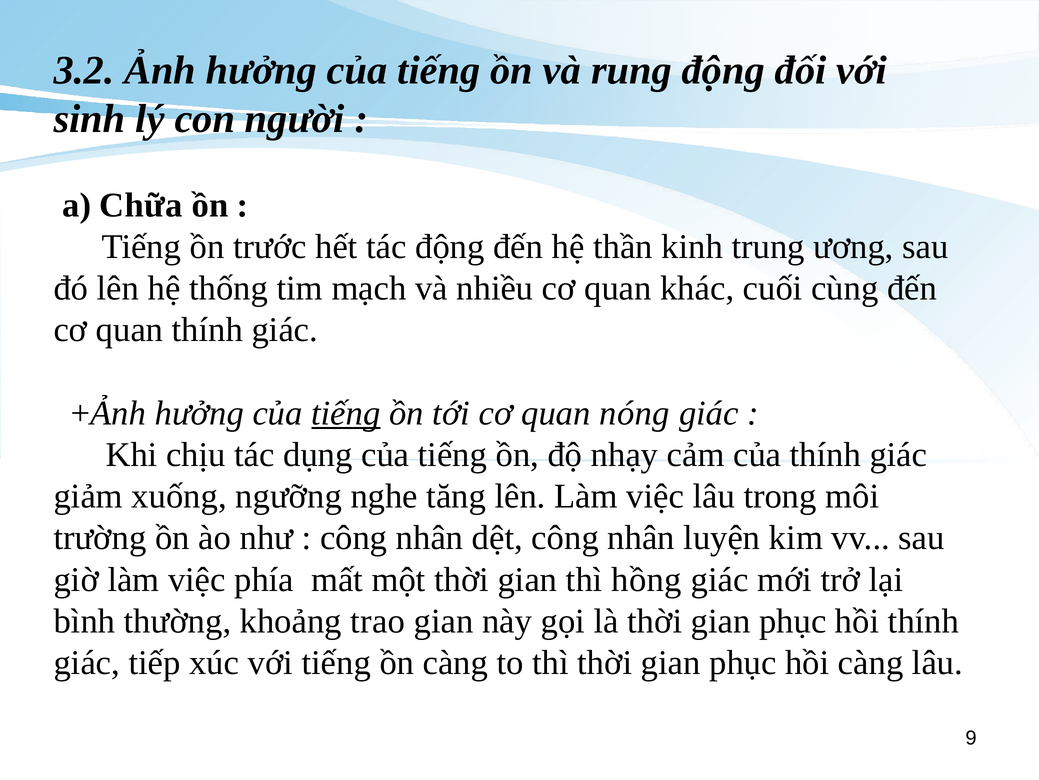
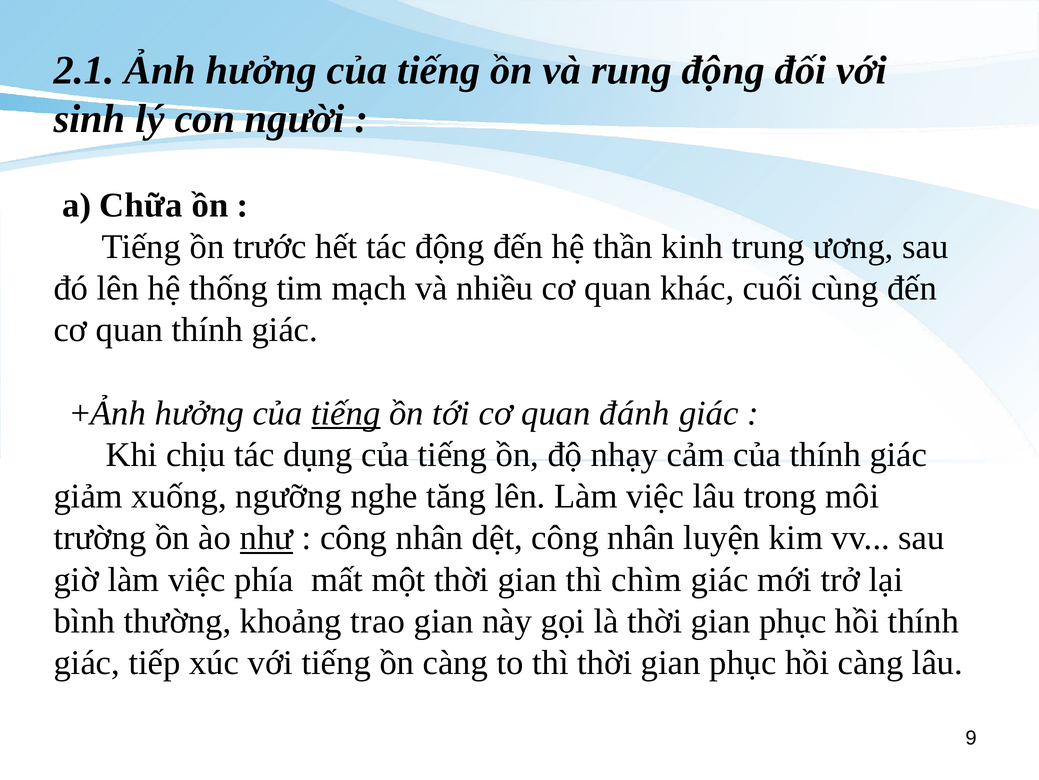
3.2: 3.2 -> 2.1 (84, 70)
nóng: nóng -> đánh (635, 413)
như underline: none -> present (266, 538)
hồng: hồng -> chìm (647, 579)
